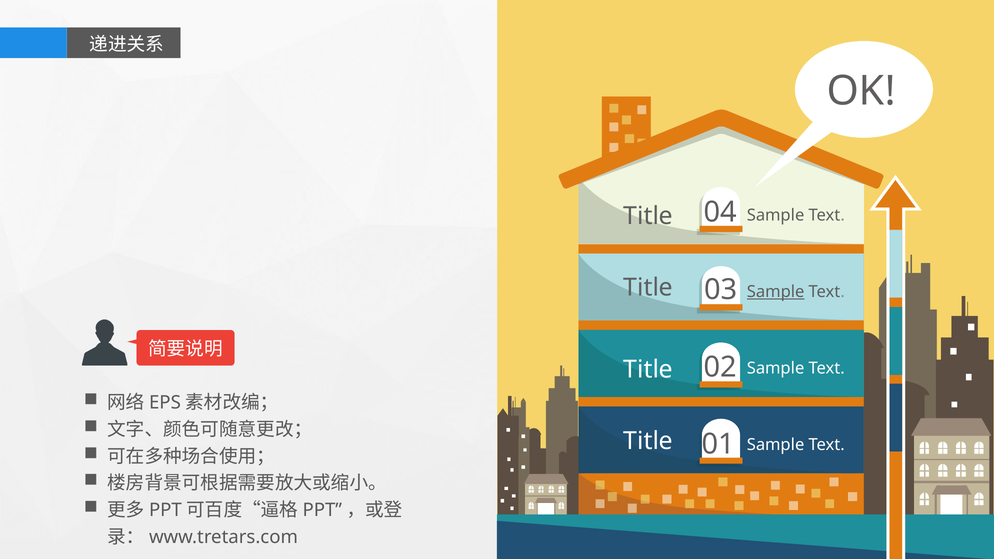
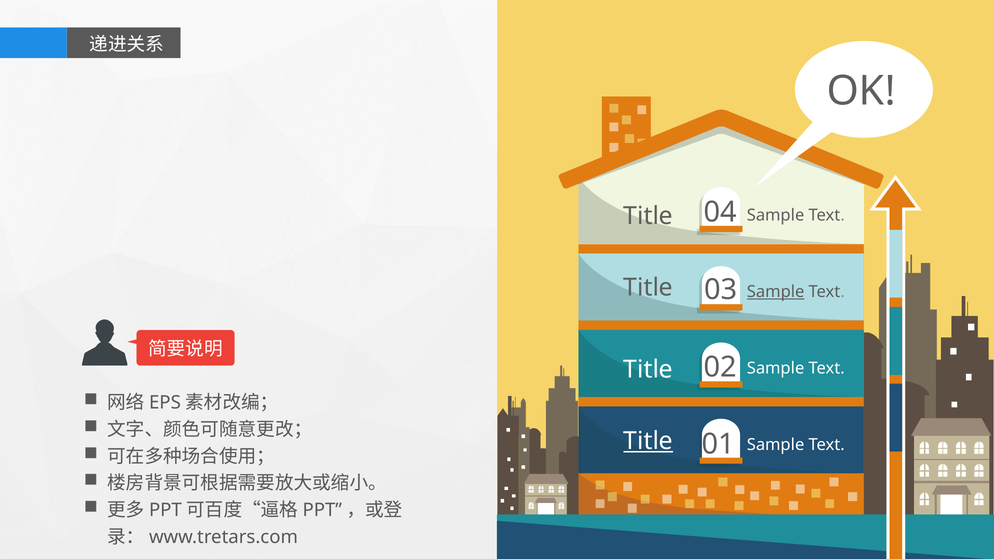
Title underline: none -> present (648, 441)
